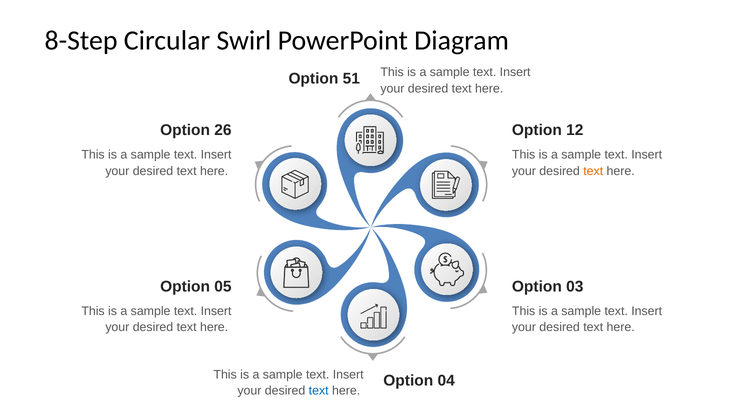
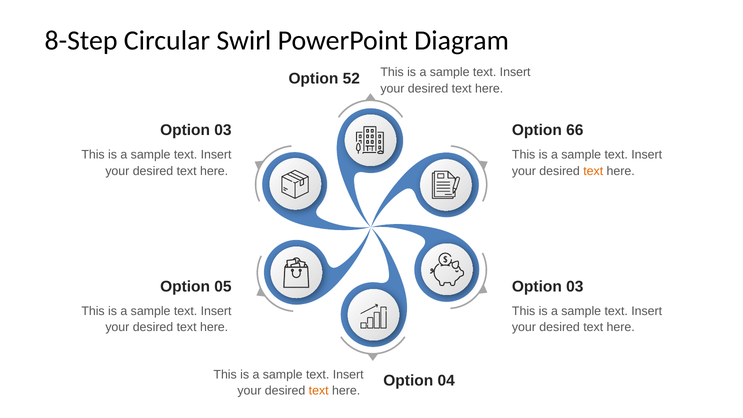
51: 51 -> 52 (351, 78)
26: 26 -> 03 (223, 130)
12: 12 -> 66 (575, 130)
text colour: blue -> orange (319, 391)
